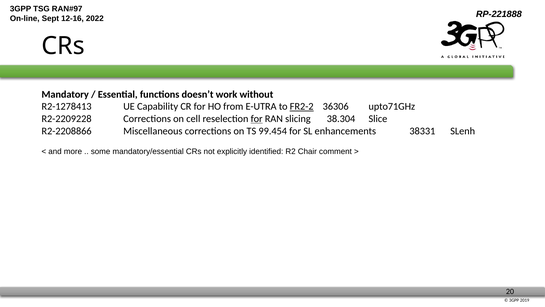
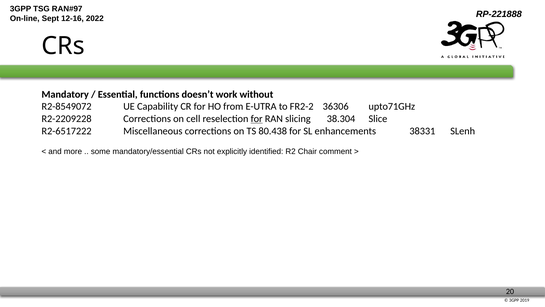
R2-1278413: R2-1278413 -> R2-8549072 (67, 106)
FR2-2 underline: present -> none (302, 106)
R2-2208866: R2-2208866 -> R2-6517222 (67, 131)
99.454: 99.454 -> 80.438 (273, 131)
